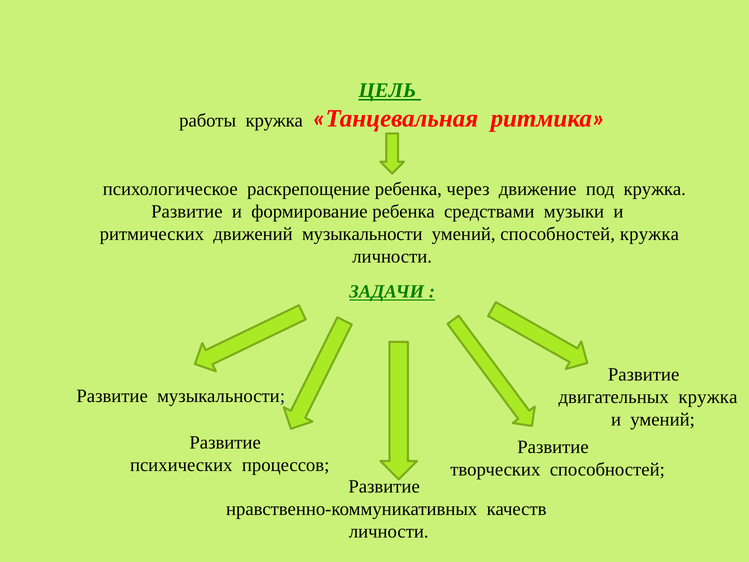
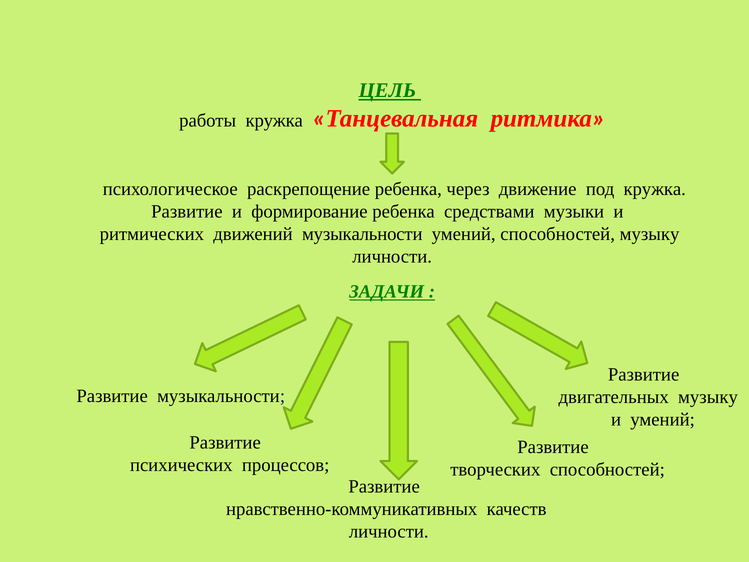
способностей кружка: кружка -> музыку (650, 234)
двигательных кружка: кружка -> музыку (708, 397)
